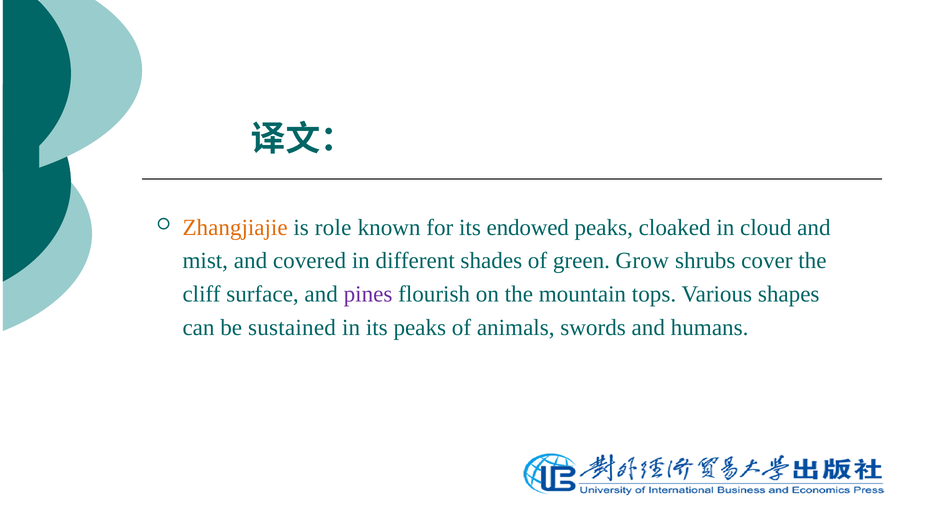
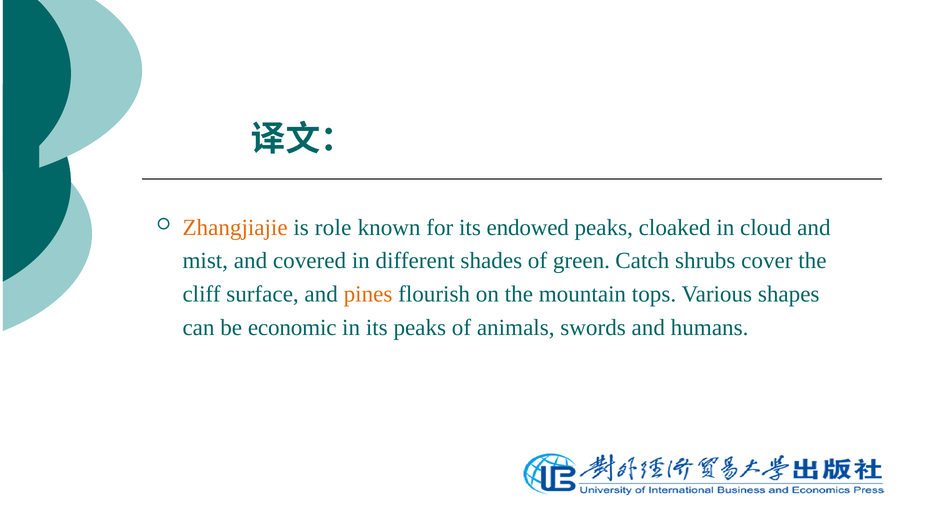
Grow: Grow -> Catch (642, 261)
pines colour: purple -> orange (368, 294)
sustained: sustained -> economic (292, 328)
